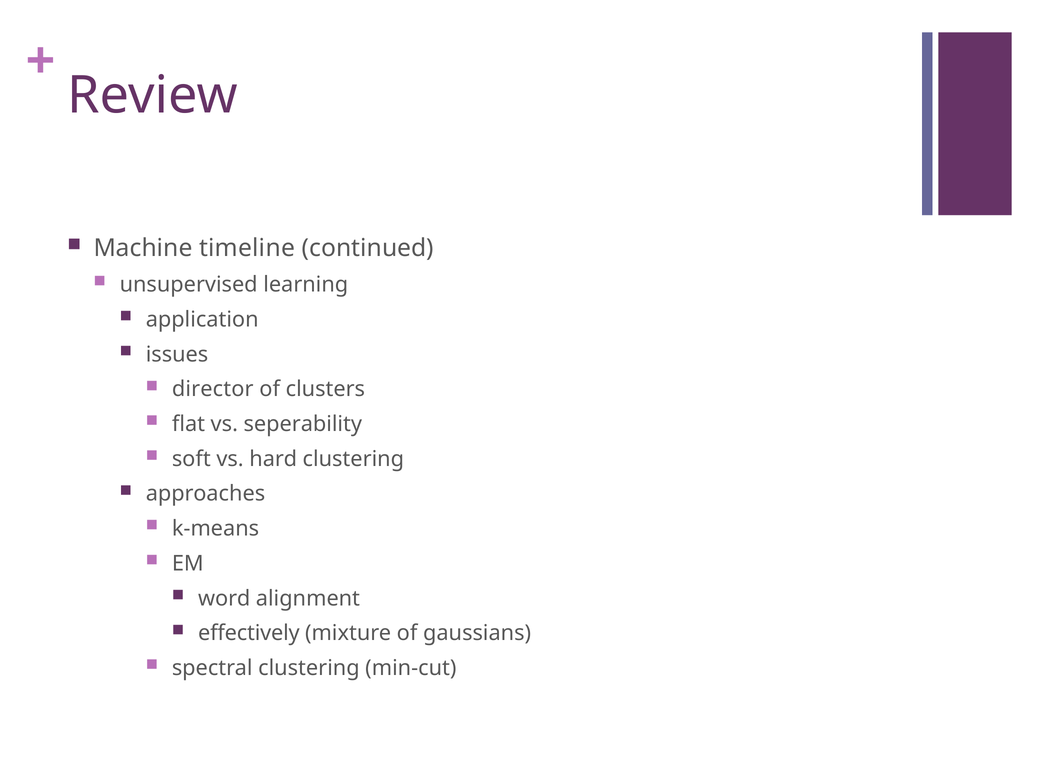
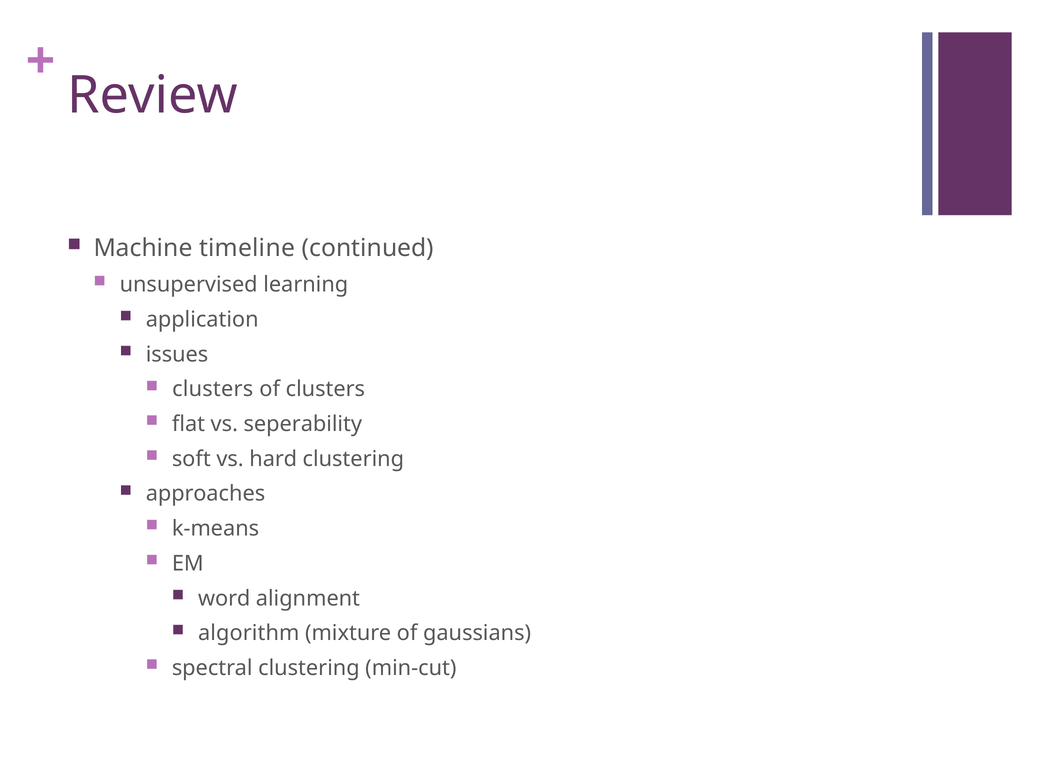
director: director -> clusters (213, 389)
effectively: effectively -> algorithm (249, 633)
